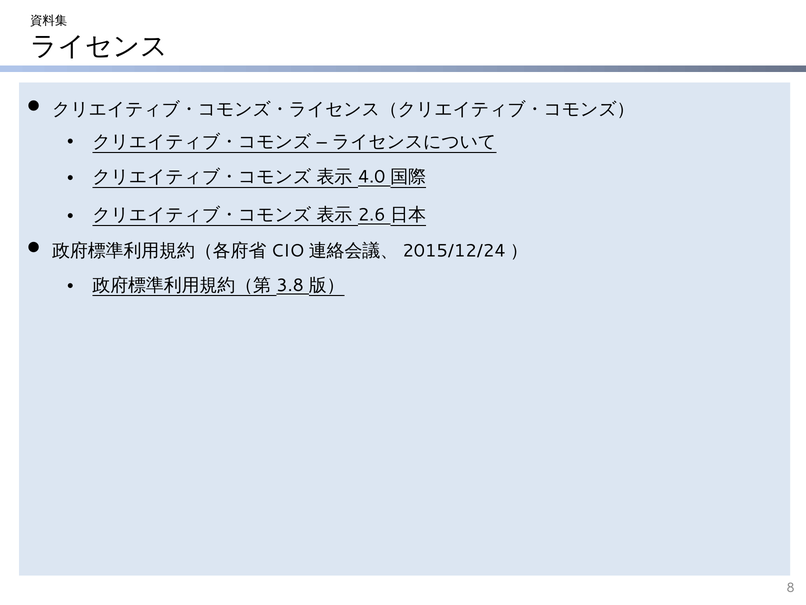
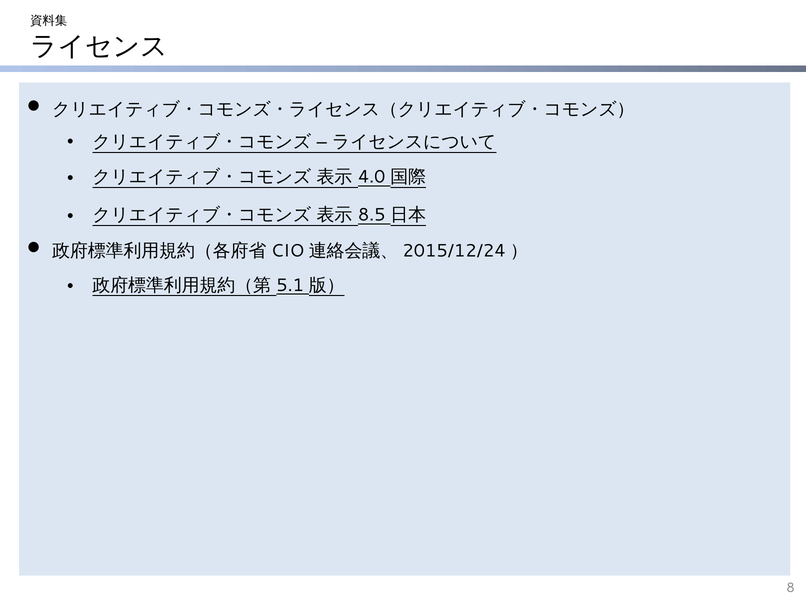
2.6: 2.6 -> 8.5 (372, 215)
3.8: 3.8 -> 5.1 (290, 285)
